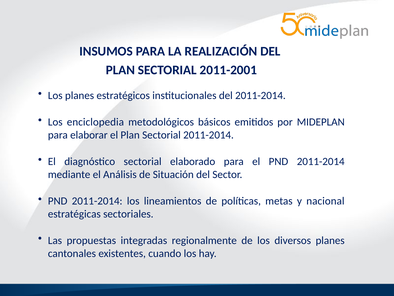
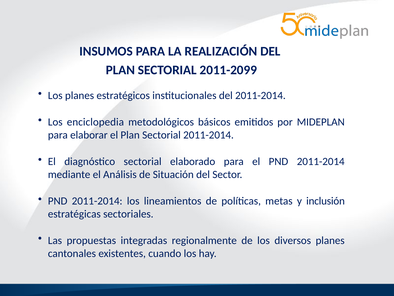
2011-2001: 2011-2001 -> 2011-2099 (228, 70)
nacional: nacional -> inclusión (326, 201)
